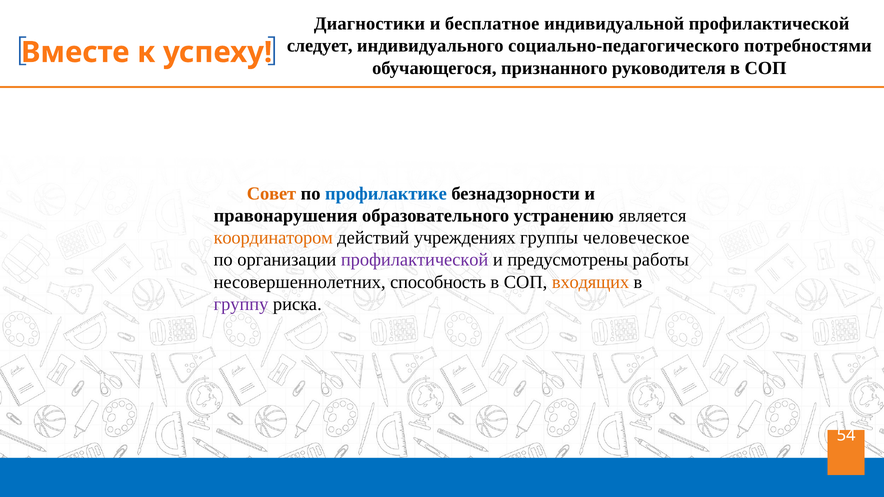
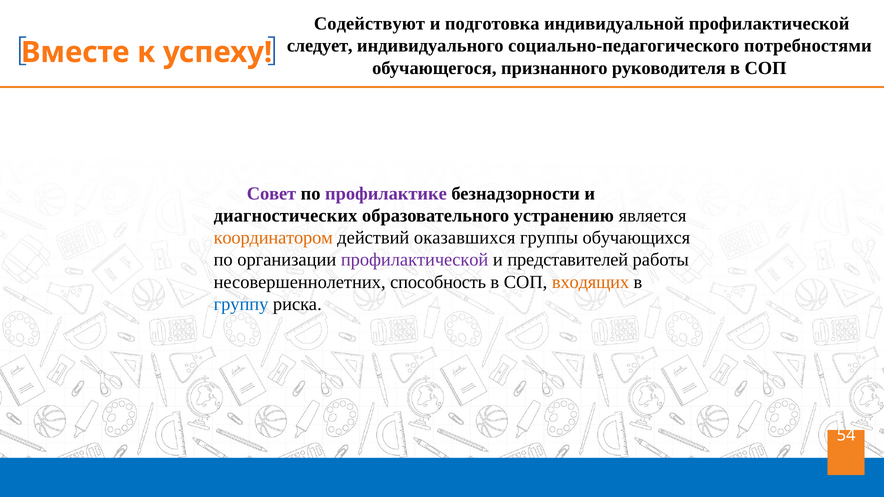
Диагностики: Диагностики -> Содействуют (369, 24)
бесплатное: бесплатное -> подготовка (492, 24)
Совет colour: orange -> purple (271, 194)
профилактике colour: blue -> purple (386, 194)
правонарушения: правонарушения -> диагностических (286, 216)
учреждениях: учреждениях -> оказавшихся (465, 238)
человеческое: человеческое -> обучающихся (636, 238)
предусмотрены: предусмотрены -> представителей (568, 260)
группу colour: purple -> blue (241, 304)
